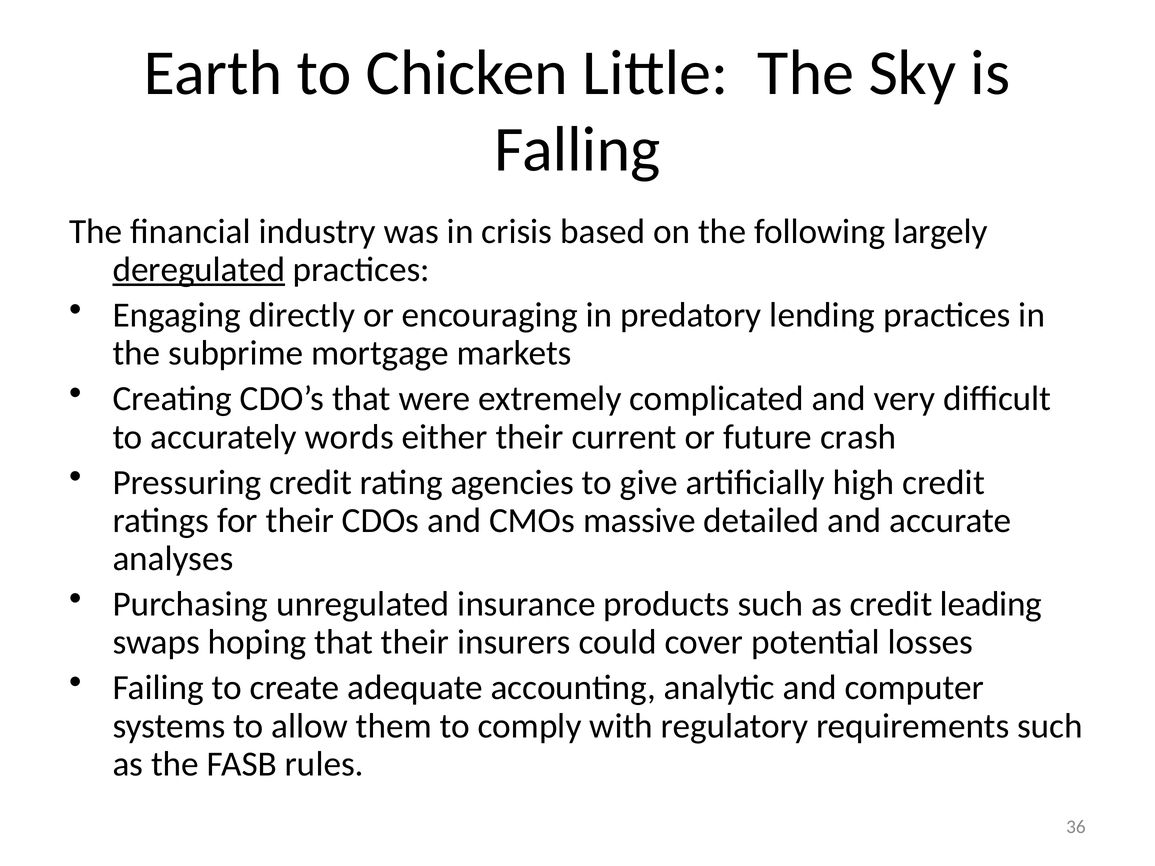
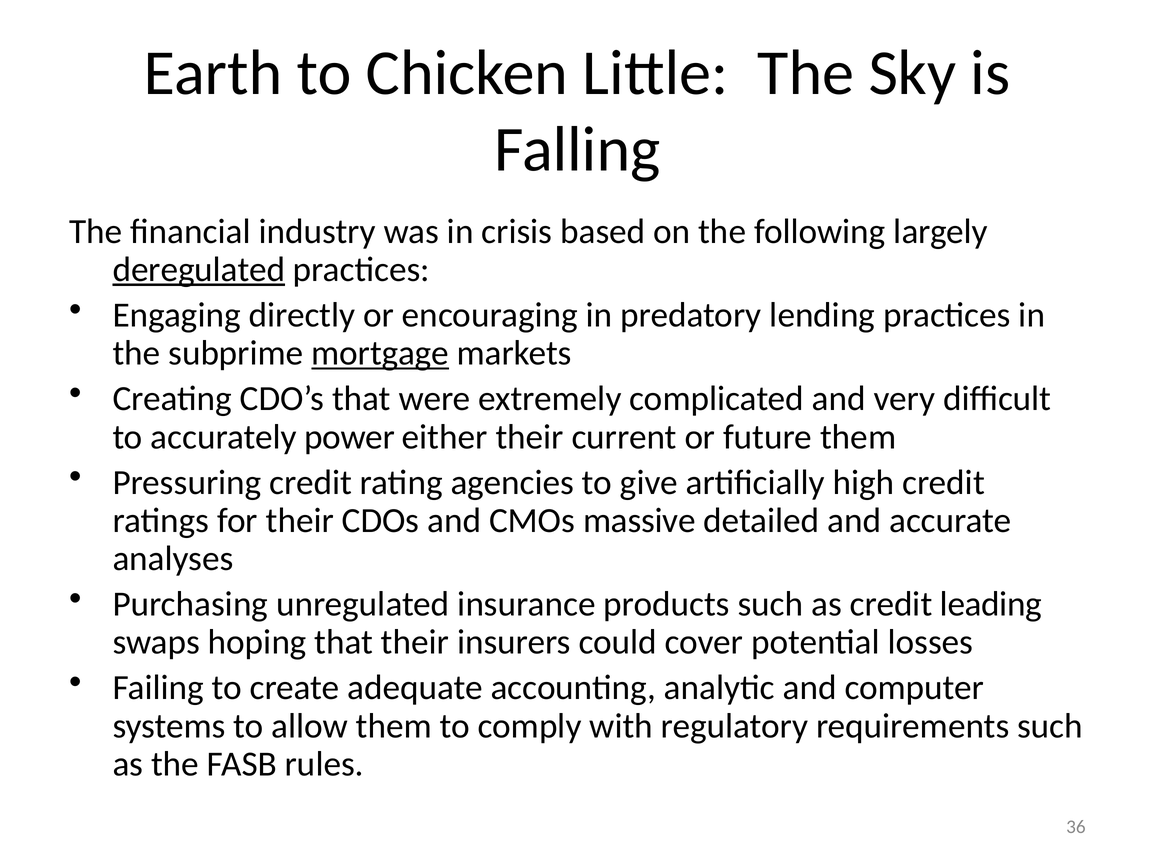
mortgage underline: none -> present (380, 353)
words: words -> power (349, 437)
future crash: crash -> them (858, 437)
